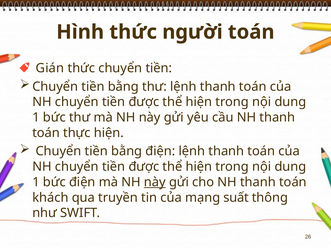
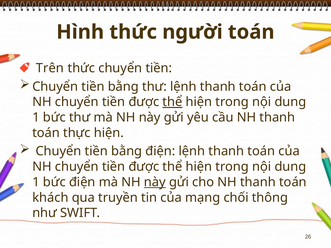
Gián: Gián -> Trên (50, 68)
thể underline: none -> present (172, 102)
suất: suất -> chối (236, 198)
